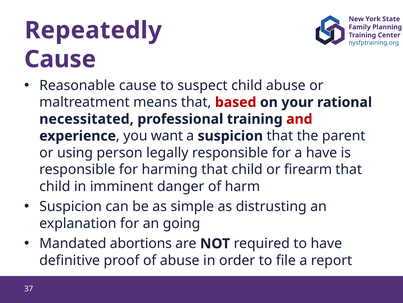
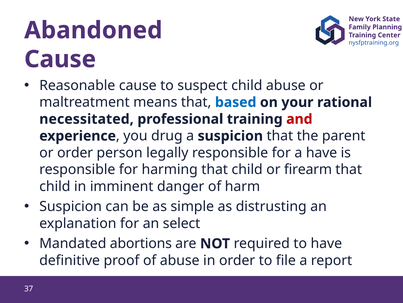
Repeatedly: Repeatedly -> Abandoned (93, 30)
based colour: red -> blue (236, 102)
want: want -> drug (167, 136)
or using: using -> order (75, 152)
going: going -> select (182, 223)
